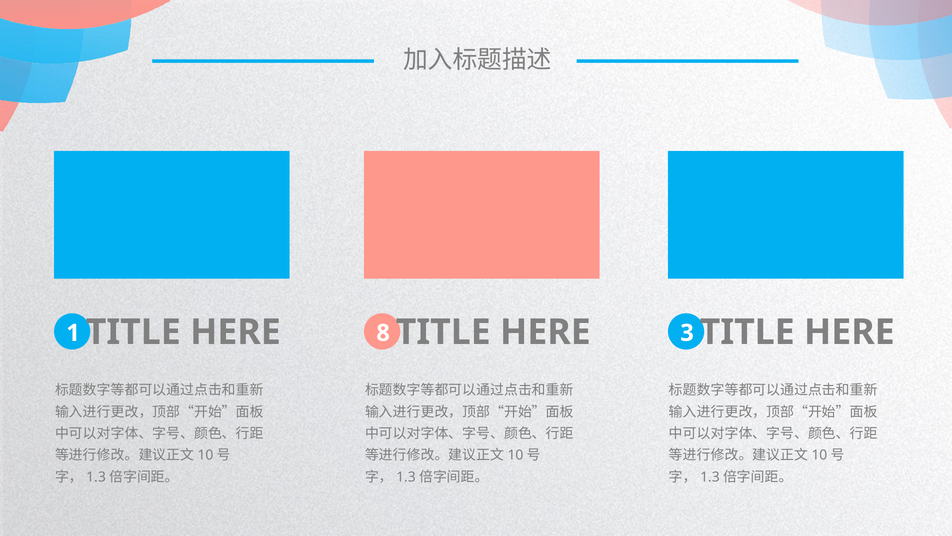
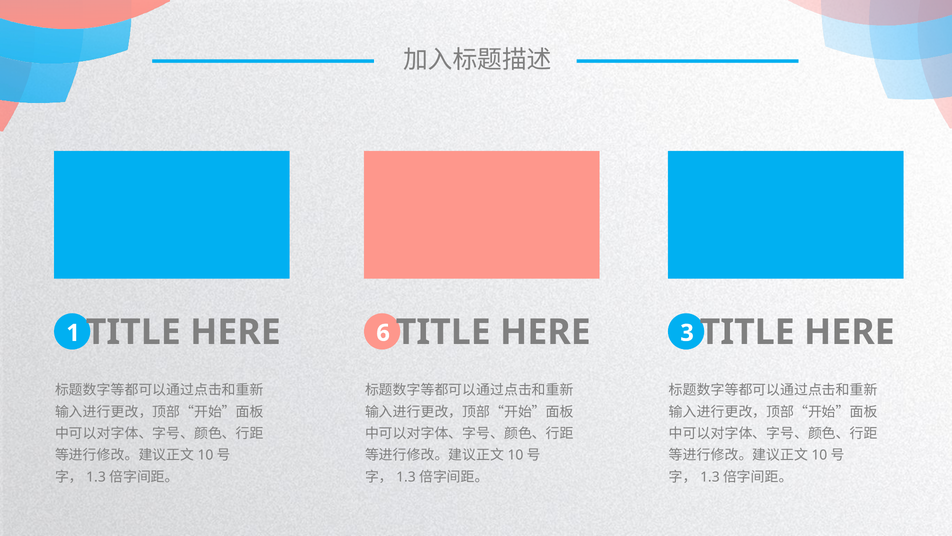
8: 8 -> 6 (383, 333)
